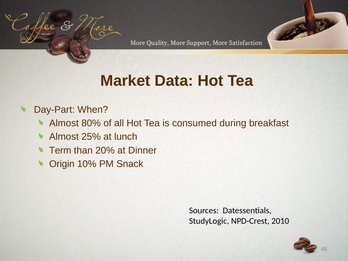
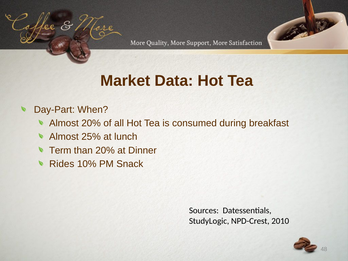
Almost 80%: 80% -> 20% (91, 123)
Origin: Origin -> Rides (62, 164)
